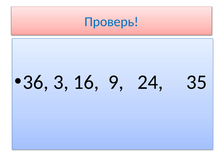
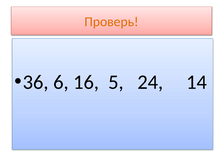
Проверь colour: blue -> orange (111, 22)
3: 3 -> 6 (61, 82)
9: 9 -> 5 (116, 82)
35: 35 -> 14 (197, 82)
